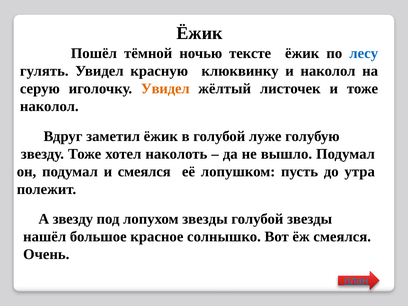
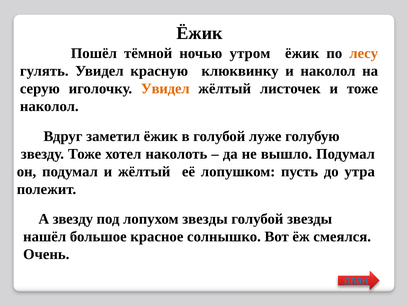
тексте: тексте -> утром (250, 53)
лесу colour: blue -> orange (364, 53)
и смеялся: смеялся -> жёлтый (144, 172)
